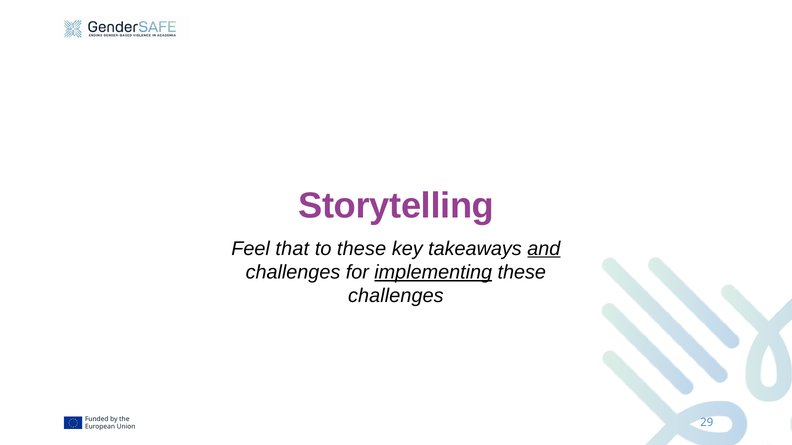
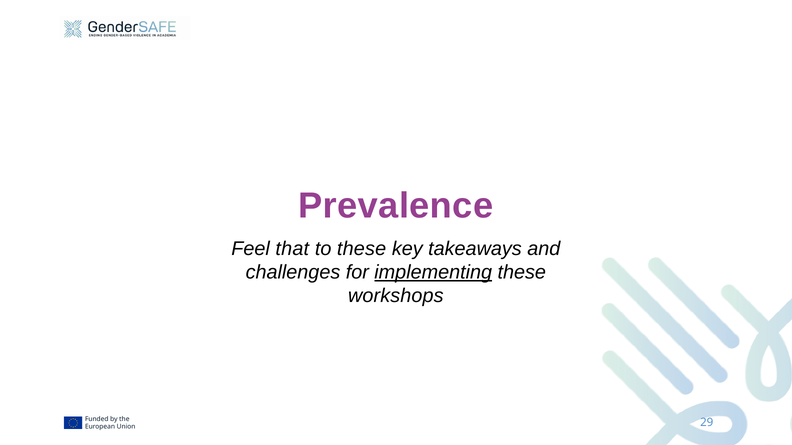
Storytelling: Storytelling -> Prevalence (396, 206)
and underline: present -> none (544, 249)
challenges: challenges -> workshops (396, 296)
